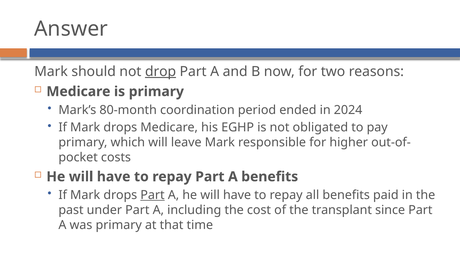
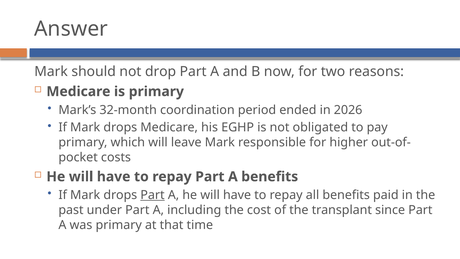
drop underline: present -> none (161, 71)
80-month: 80-month -> 32-month (128, 110)
2024: 2024 -> 2026 (348, 110)
